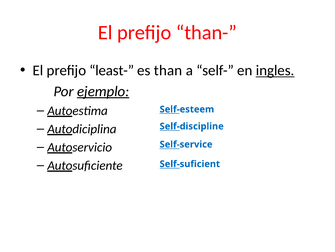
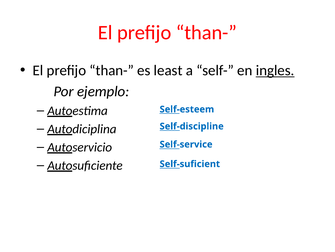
least-: least- -> than- (112, 70)
than: than -> least (168, 70)
ejemplo underline: present -> none (103, 91)
